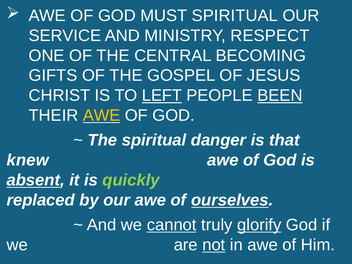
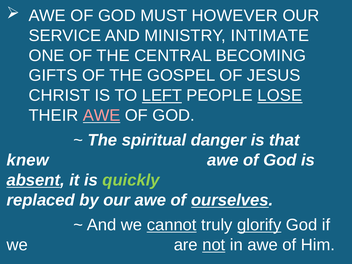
MUST SPIRITUAL: SPIRITUAL -> HOWEVER (235, 16)
RESPECT: RESPECT -> INTIMATE (270, 36)
BEEN: BEEN -> LOSE (280, 95)
AWE colour: yellow -> pink (102, 115)
